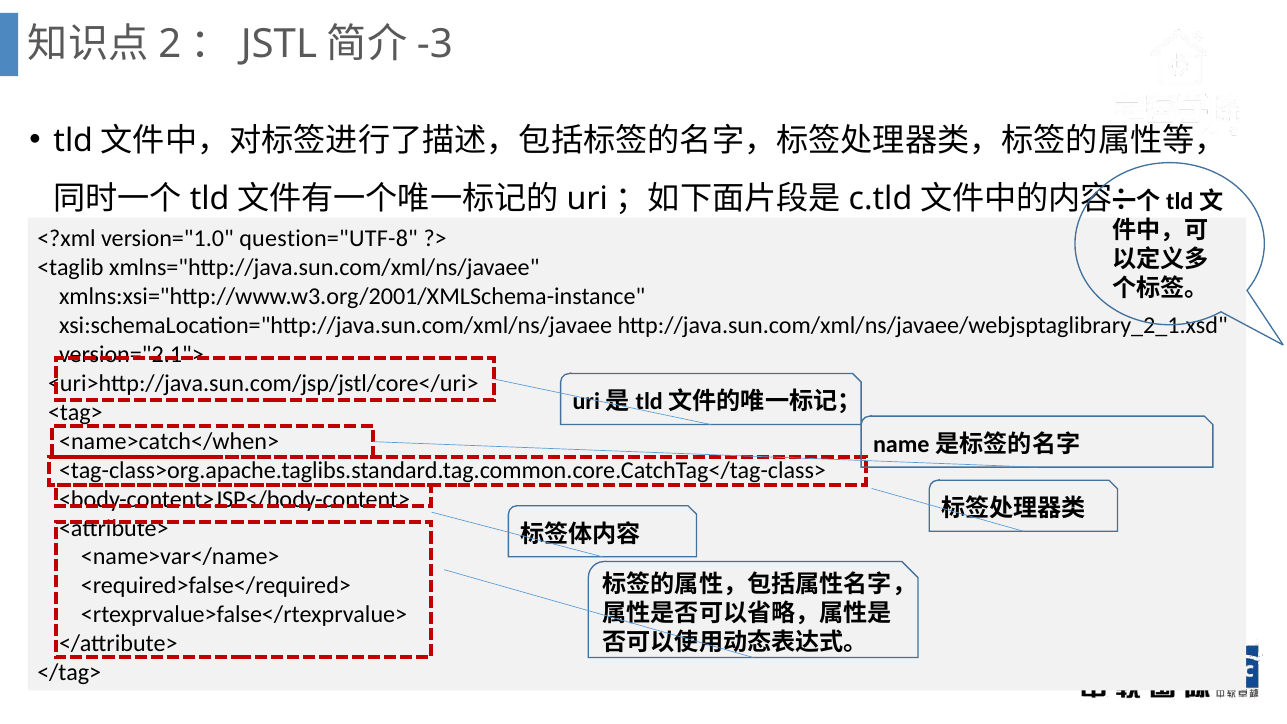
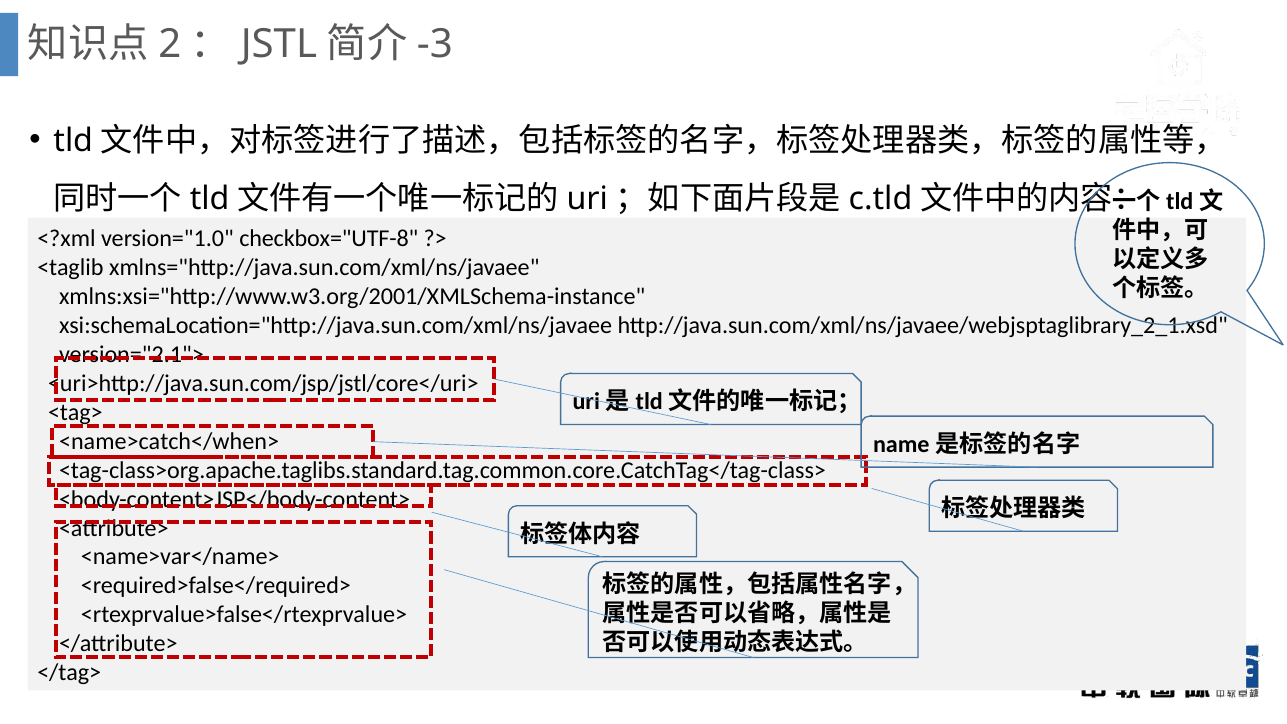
question="UTF-8: question="UTF-8 -> checkbox="UTF-8 (329, 238)
